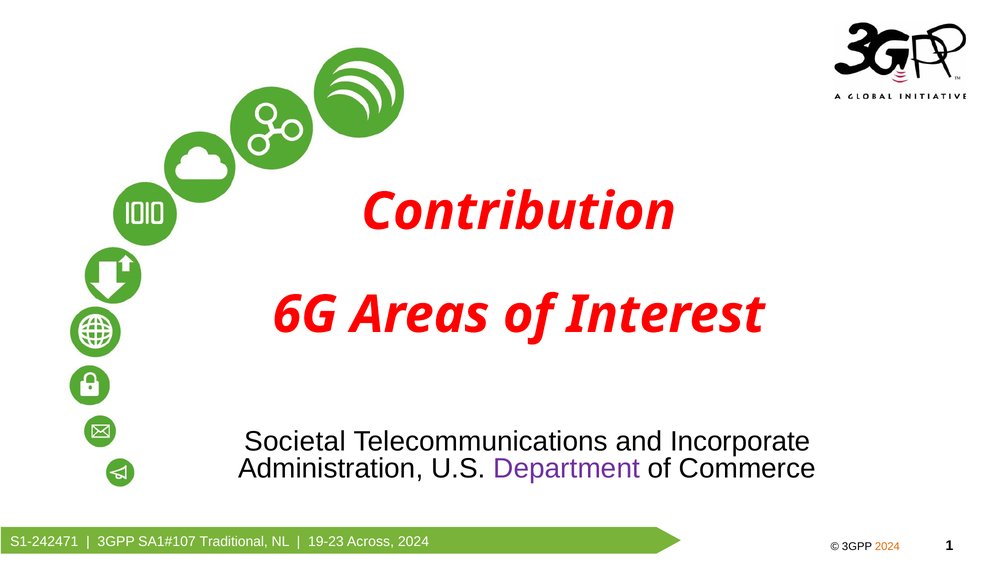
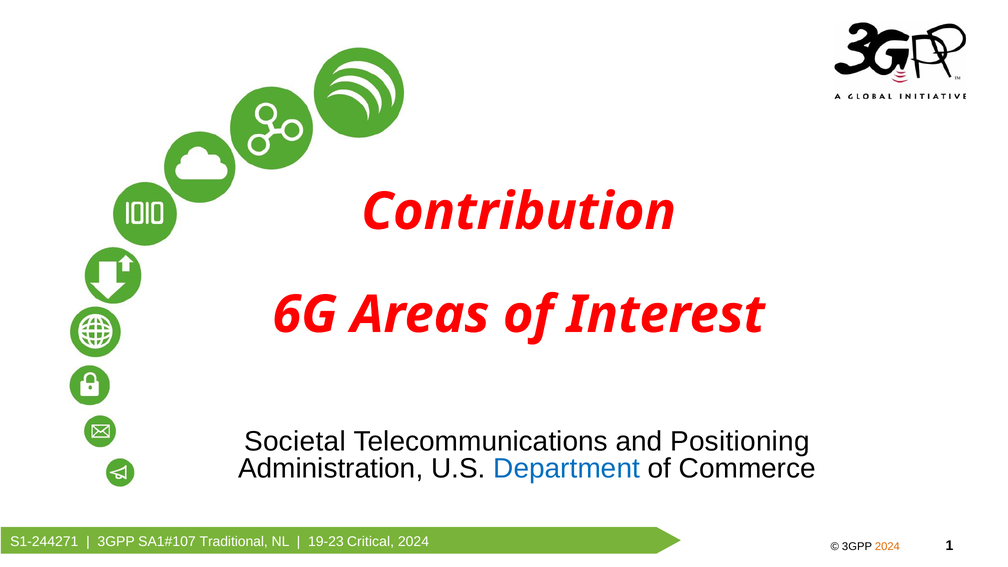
Incorporate: Incorporate -> Positioning (740, 441)
Department colour: purple -> blue (567, 468)
S1-242471: S1-242471 -> S1-244271 (44, 542)
Across: Across -> Critical (370, 542)
